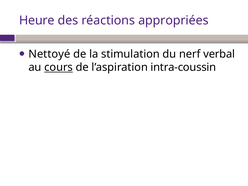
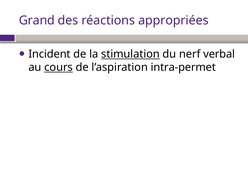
Heure: Heure -> Grand (37, 20)
Nettoyé: Nettoyé -> Incident (49, 54)
stimulation underline: none -> present (130, 54)
intra-coussin: intra-coussin -> intra-permet (183, 67)
